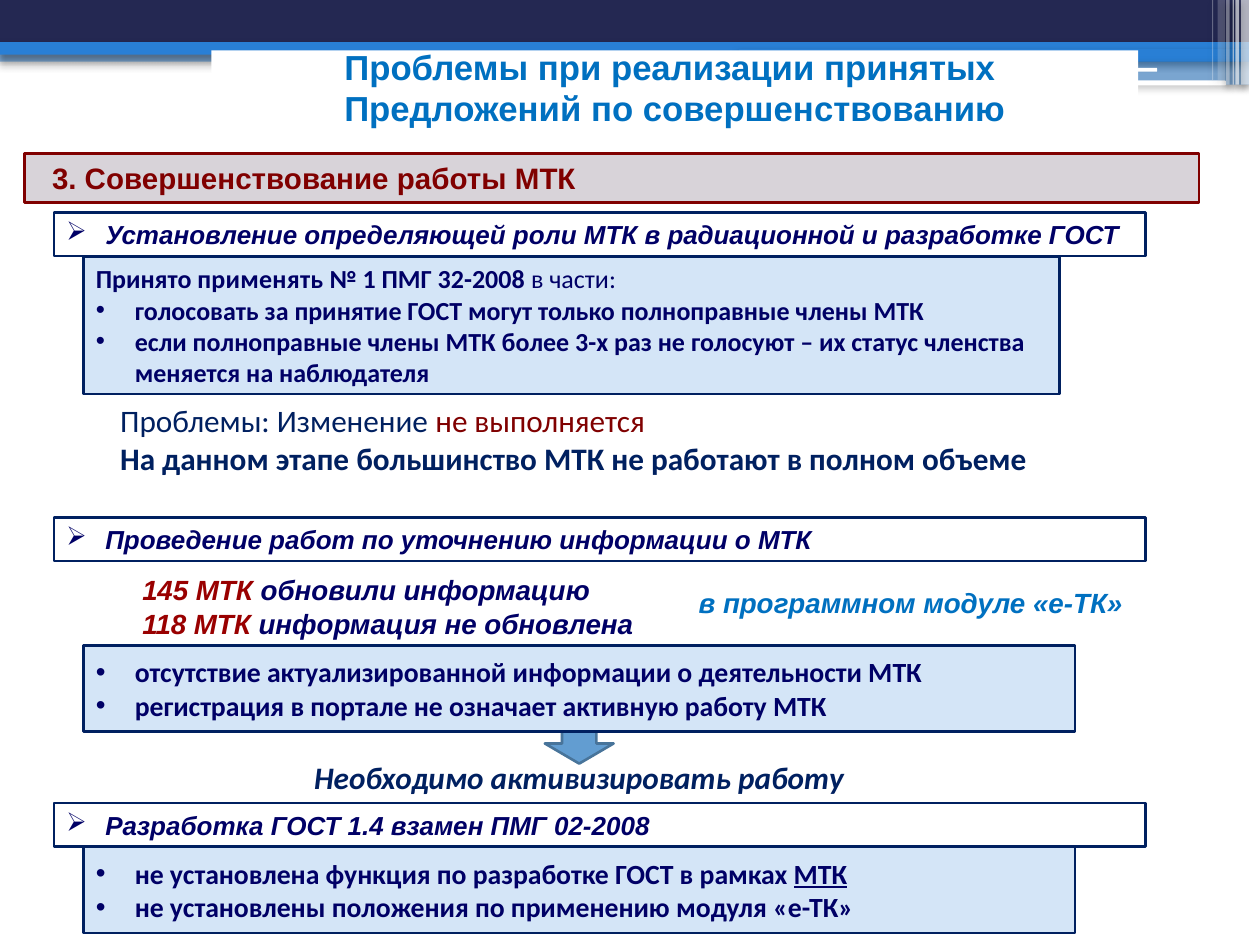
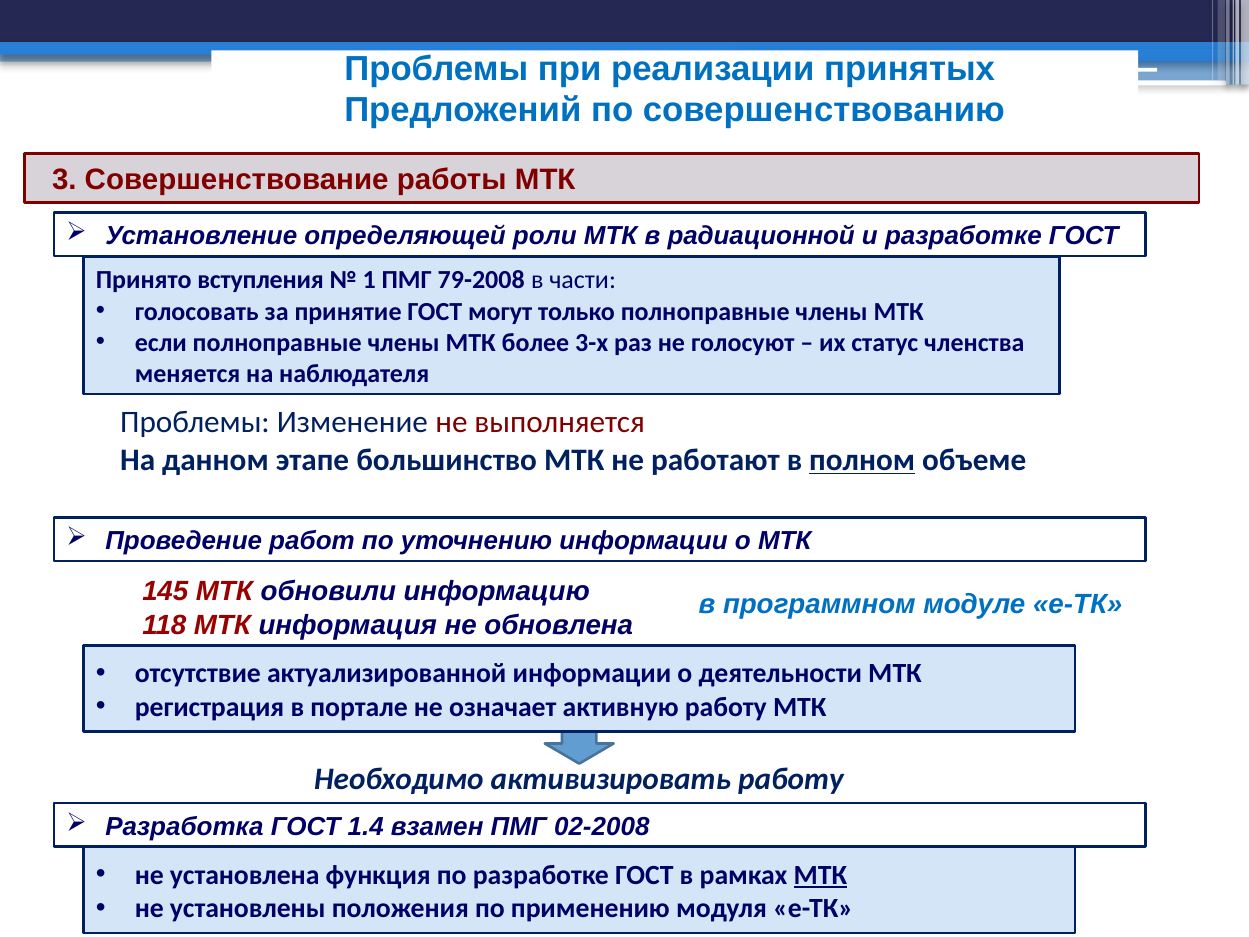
применять: применять -> вступления (261, 280)
32-2008: 32-2008 -> 79-2008 (481, 280)
полном underline: none -> present (862, 460)
